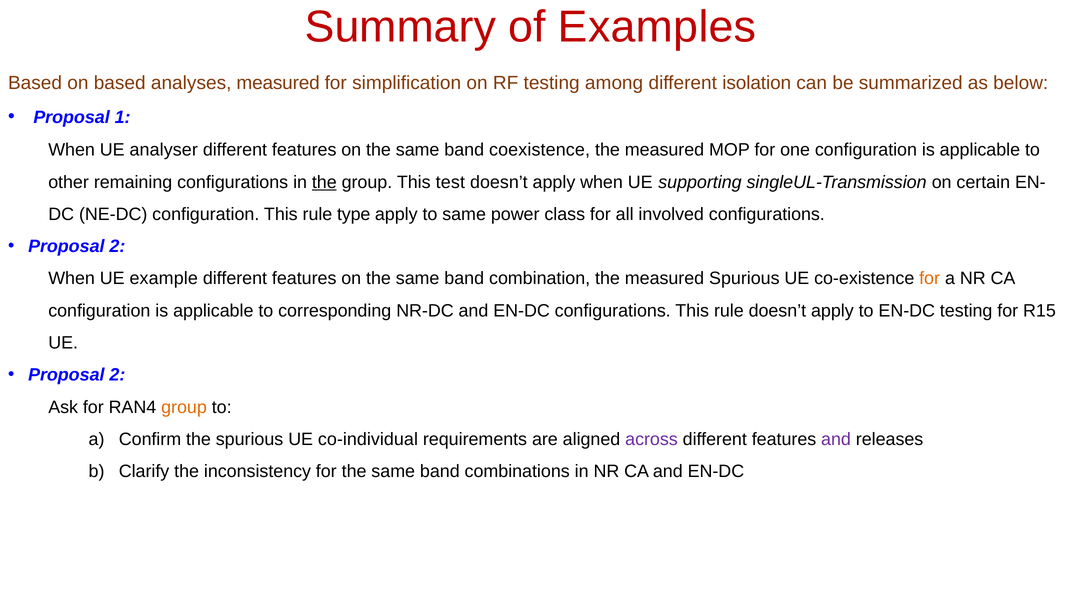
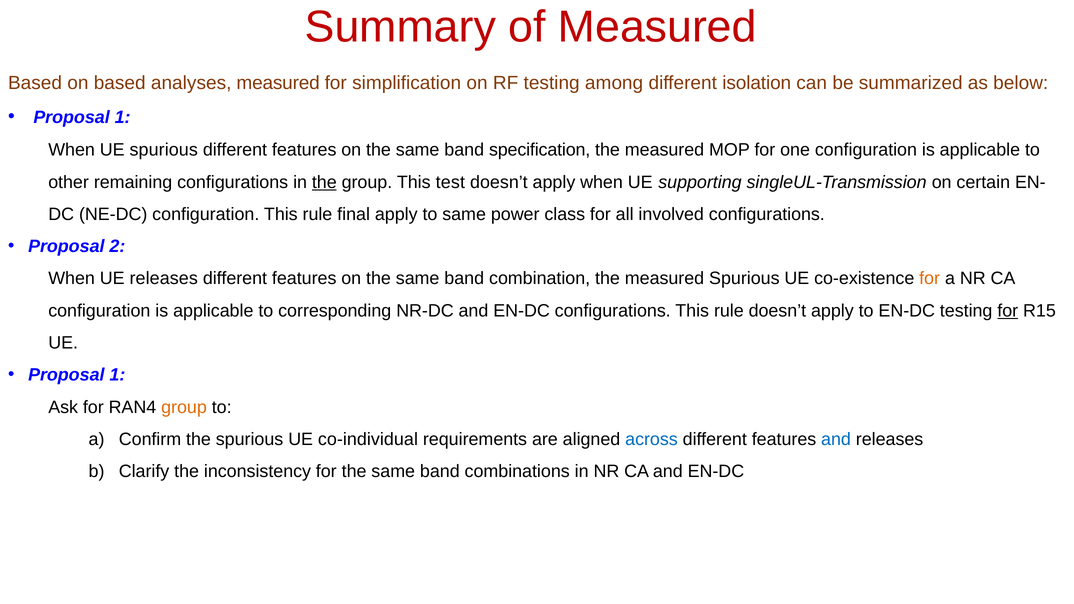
of Examples: Examples -> Measured (657, 27)
UE analyser: analyser -> spurious (164, 150)
coexistence: coexistence -> specification (540, 150)
type: type -> final (354, 214)
UE example: example -> releases (164, 279)
for underline: none -> present (1008, 311)
2: 2 -> 1 (117, 375)
across colour: purple -> blue (651, 439)
and colour: purple -> blue (836, 439)
